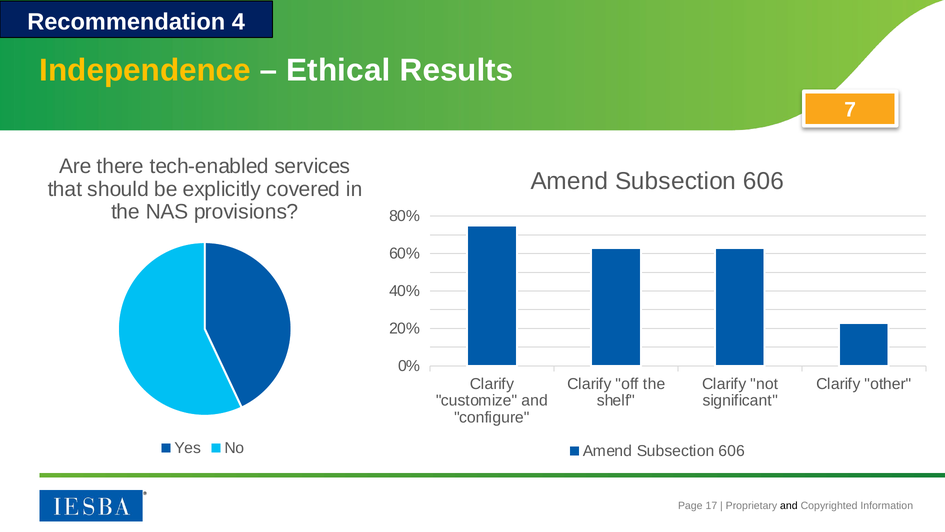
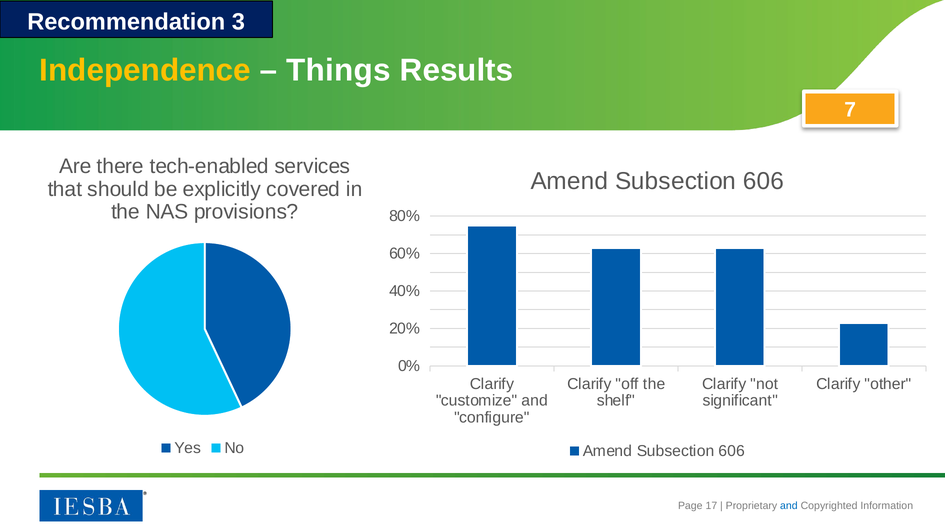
4: 4 -> 3 (238, 22)
Ethical: Ethical -> Things (338, 70)
and colour: black -> blue (789, 506)
